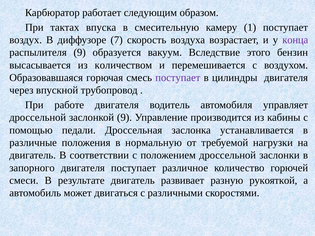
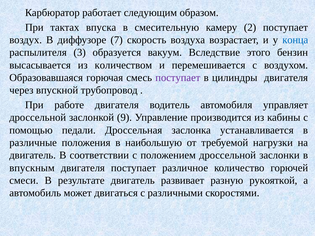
1: 1 -> 2 (250, 27)
конца colour: purple -> blue (295, 40)
распылителя 9: 9 -> 3 (80, 53)
нормальную: нормальную -> наибольшую (154, 143)
запорного: запорного -> впускным (32, 168)
